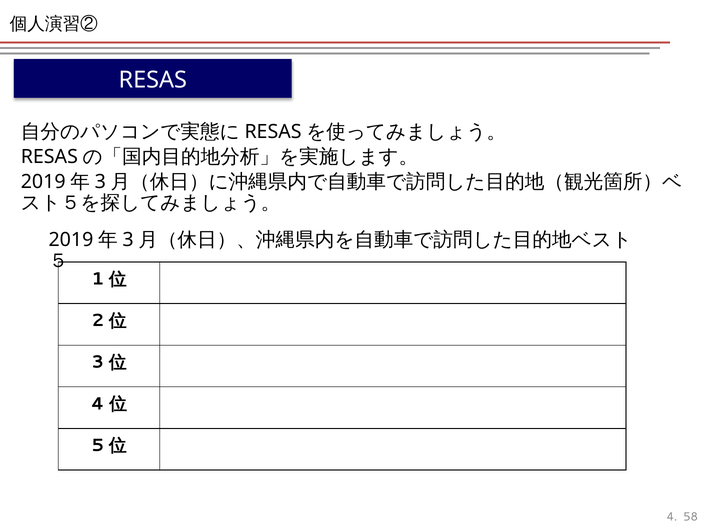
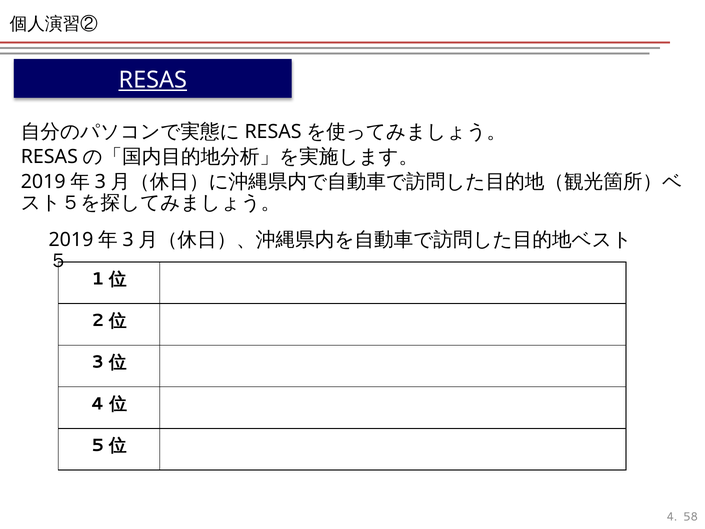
RESAS underline: none -> present (153, 80)
